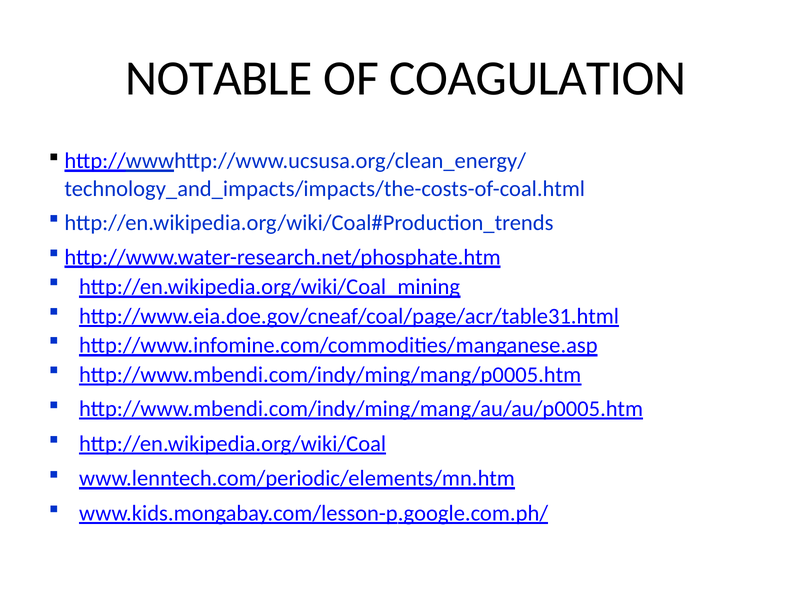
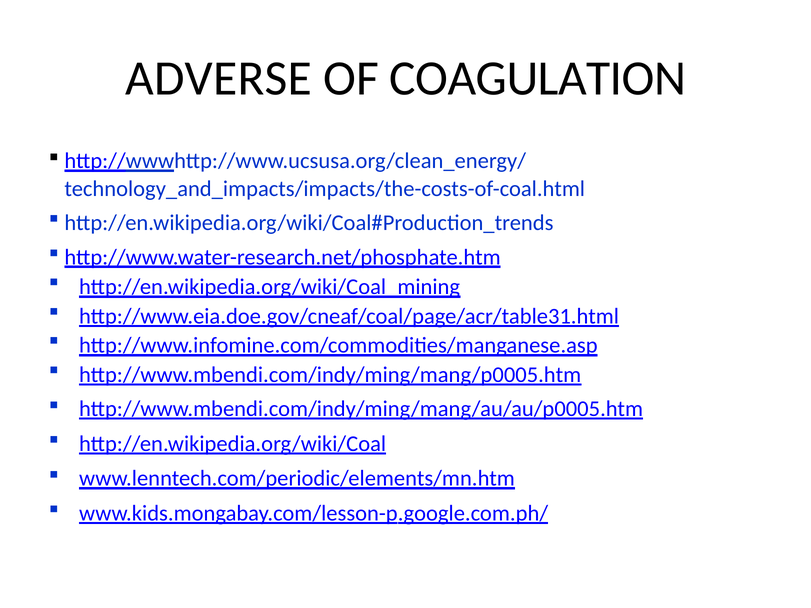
NOTABLE: NOTABLE -> ADVERSE (219, 79)
